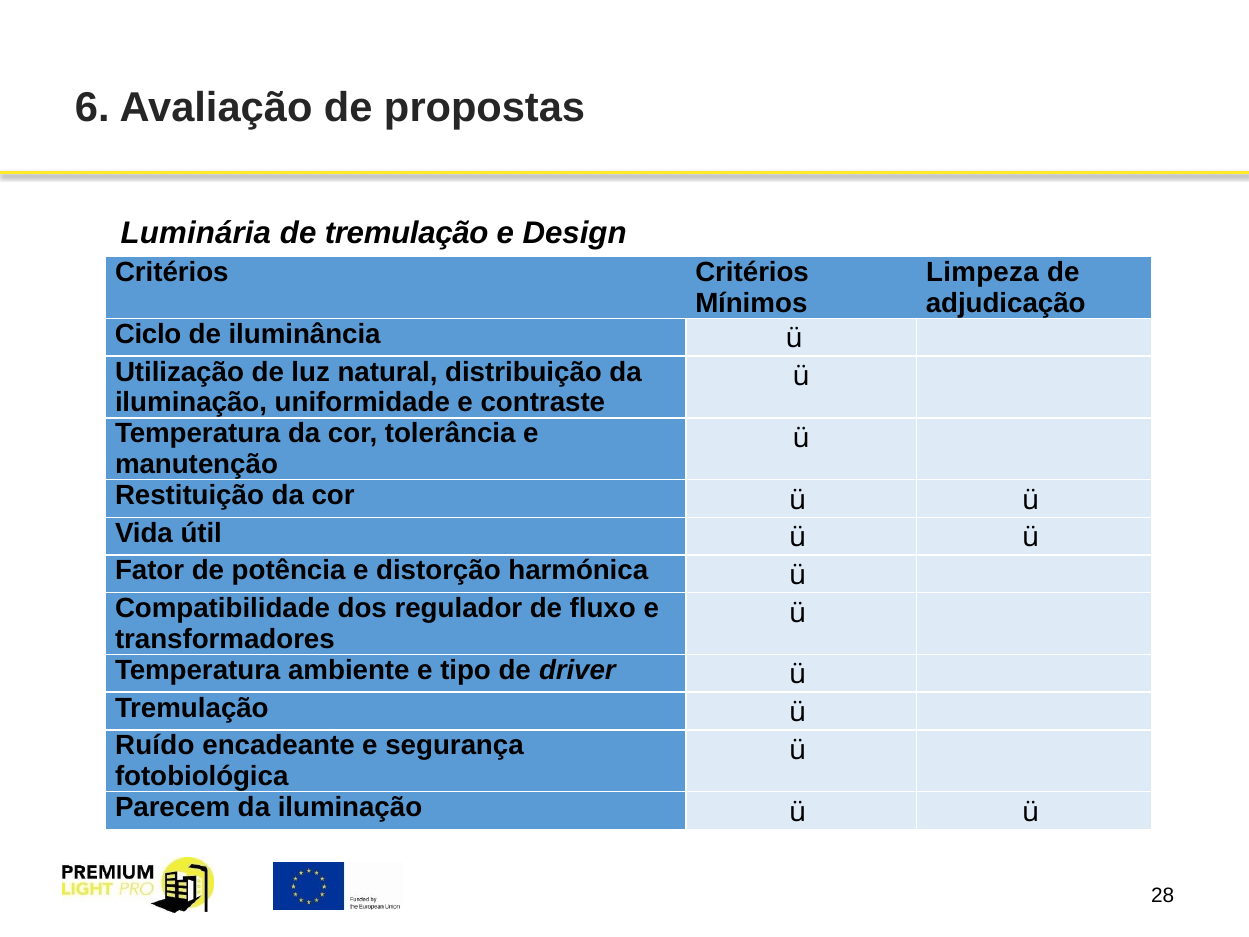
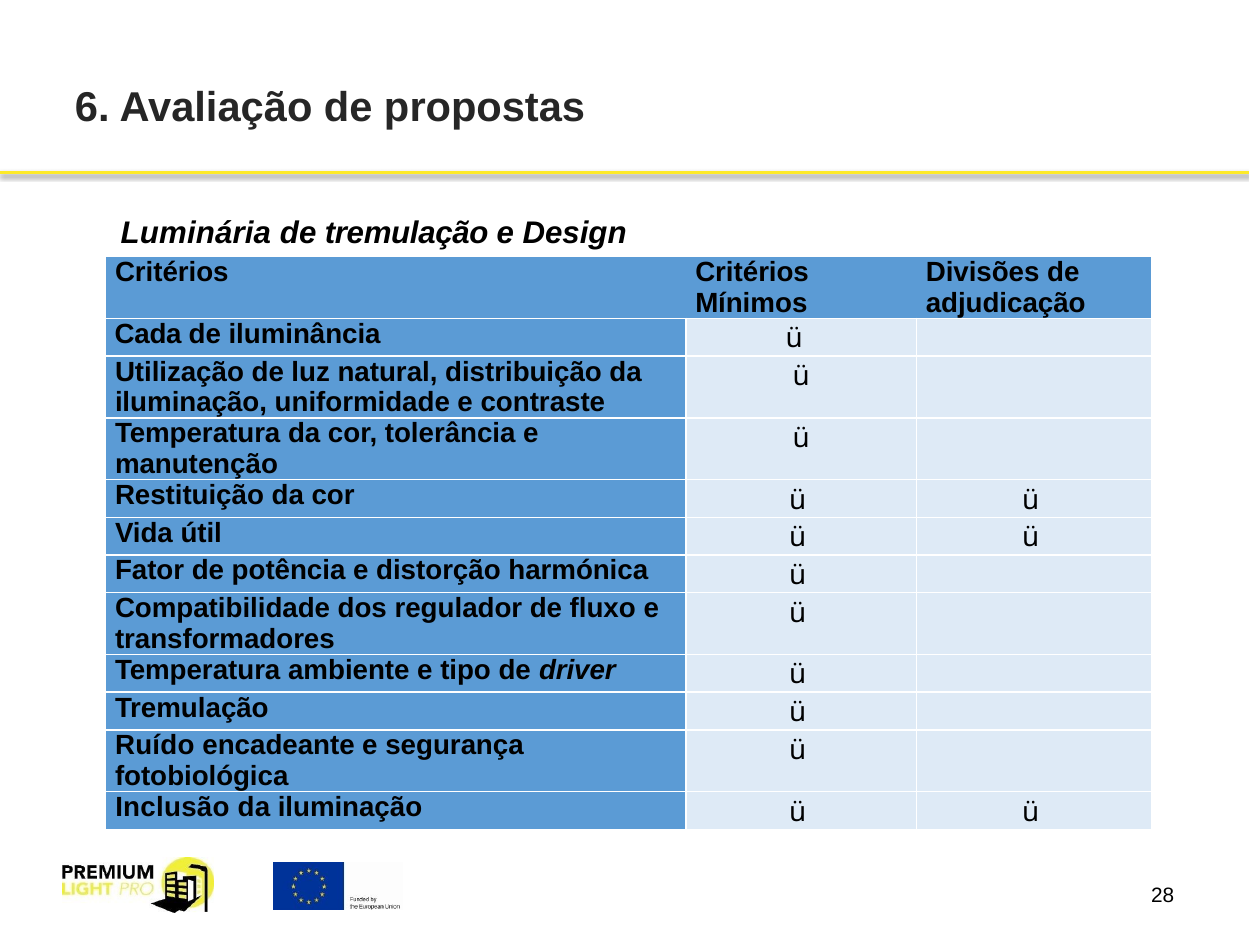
Limpeza: Limpeza -> Divisões (983, 272)
Ciclo: Ciclo -> Cada (148, 334)
Parecem: Parecem -> Inclusão (172, 807)
